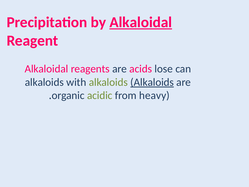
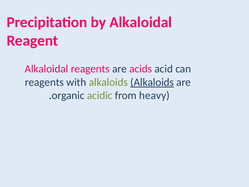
Alkaloidal underline: present -> none (141, 22)
lose: lose -> acid (164, 69)
alkaloids: alkaloids -> reagents (44, 82)
